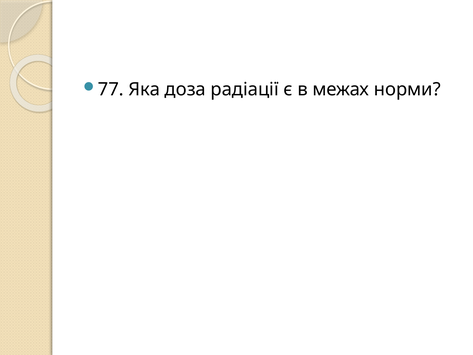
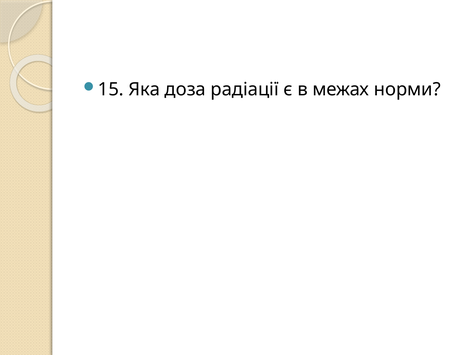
77: 77 -> 15 (111, 90)
